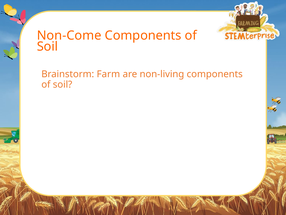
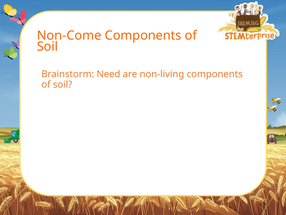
Farm: Farm -> Need (108, 74)
